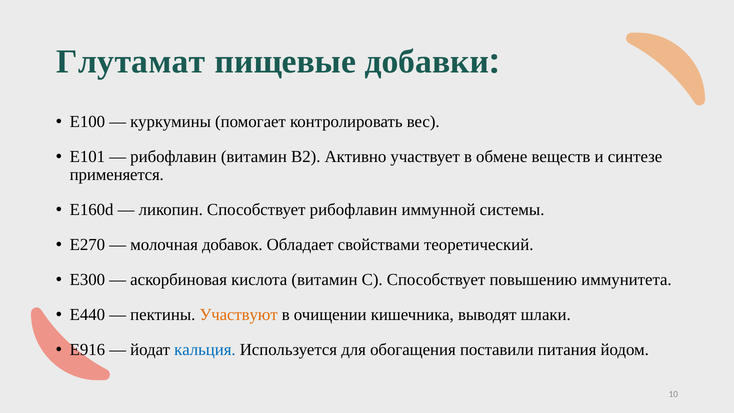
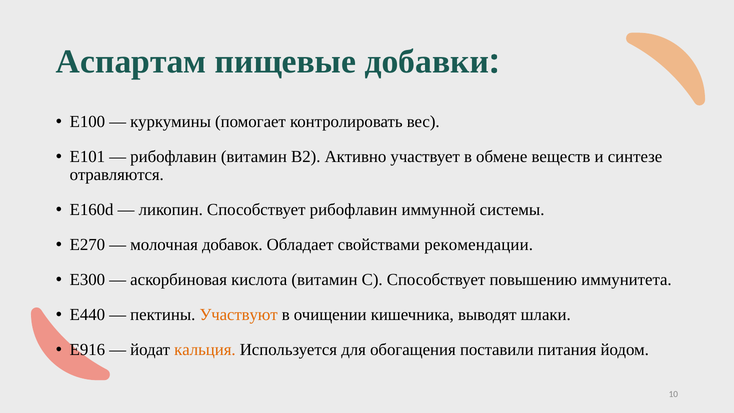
Глутамат: Глутамат -> Аспартам (131, 62)
применяется: применяется -> отравляются (117, 175)
теоретический: теоретический -> рекомендации (479, 245)
кальция colour: blue -> orange (205, 350)
